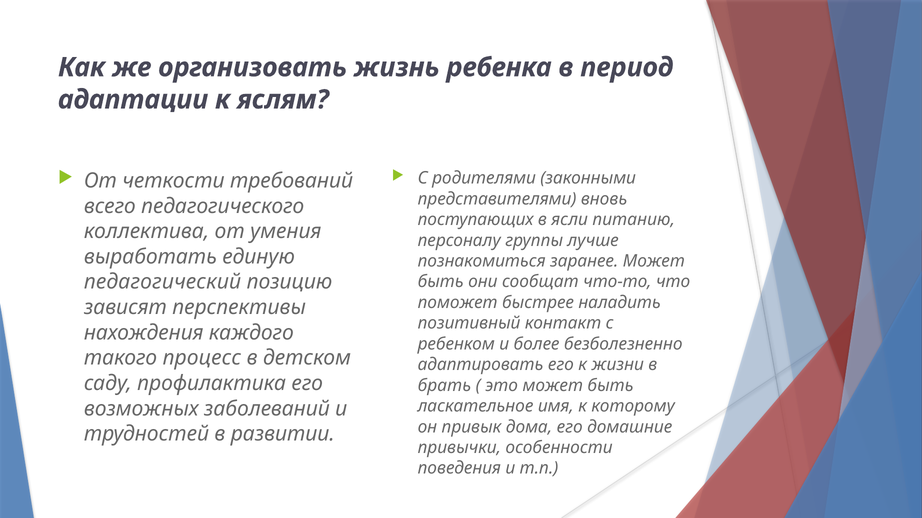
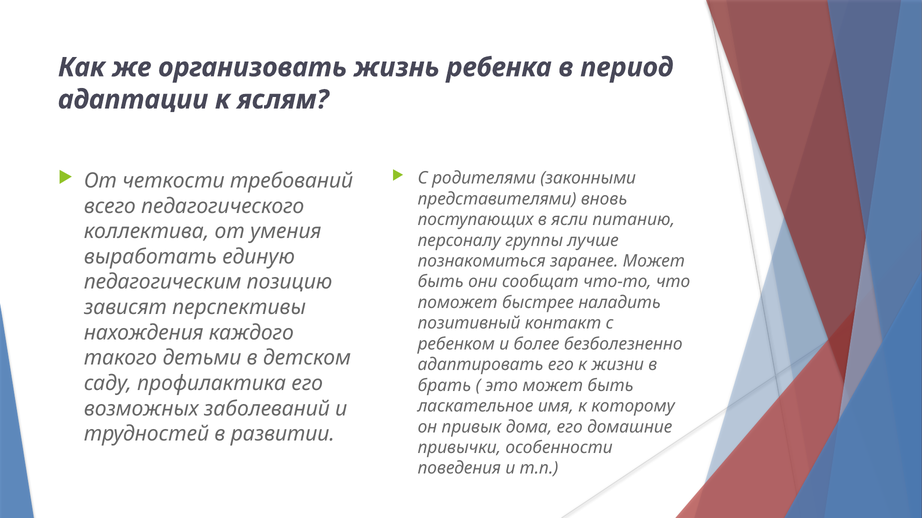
педагогический: педагогический -> педагогическим (163, 282)
процесс: процесс -> детьми (202, 358)
